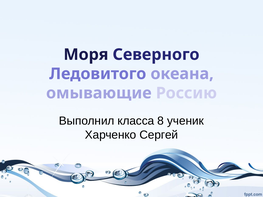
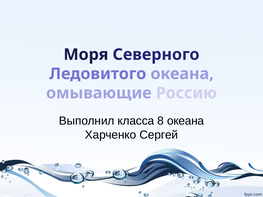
8 ученик: ученик -> океана (186, 121)
